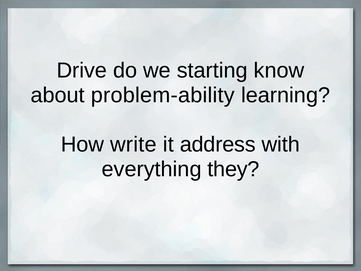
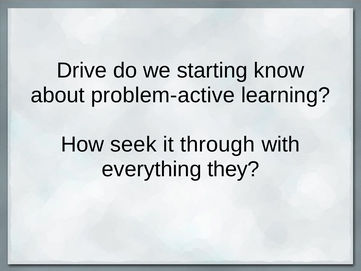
problem-ability: problem-ability -> problem-active (163, 95)
write: write -> seek (133, 144)
address: address -> through (218, 144)
